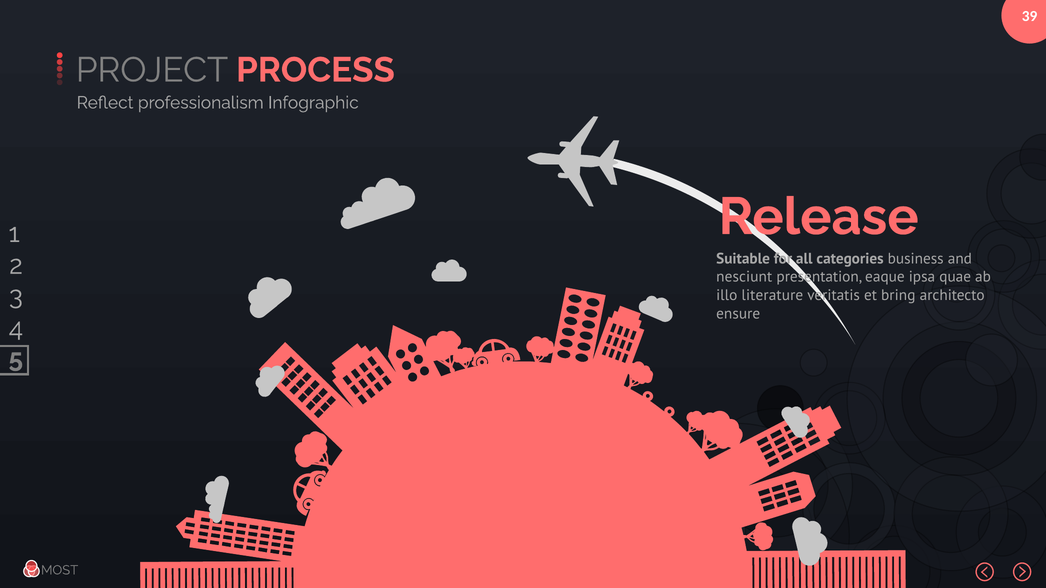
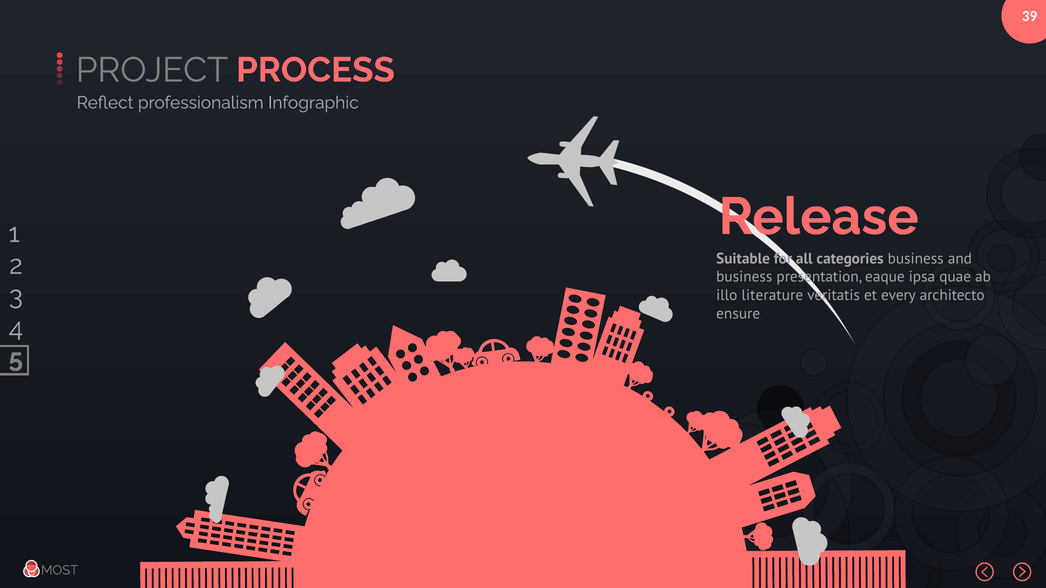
nesciunt: nesciunt -> business (744, 277)
bring: bring -> every (898, 295)
